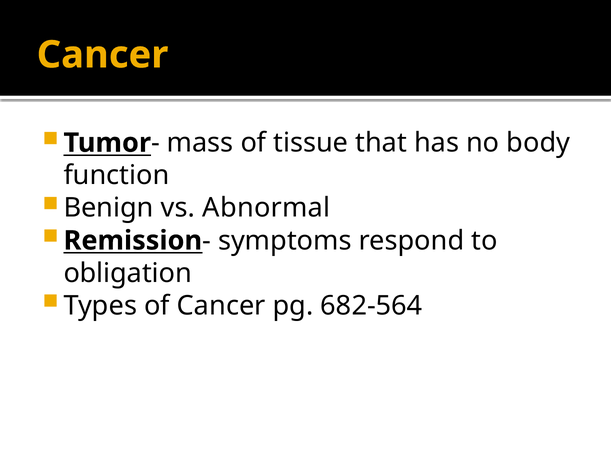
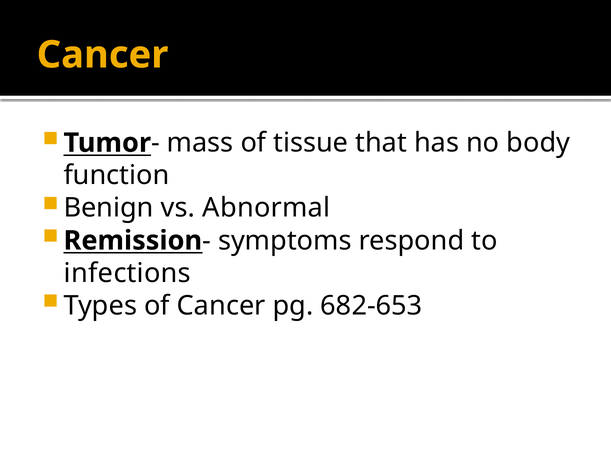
obligation: obligation -> infections (127, 273)
682-564: 682-564 -> 682-653 (371, 306)
